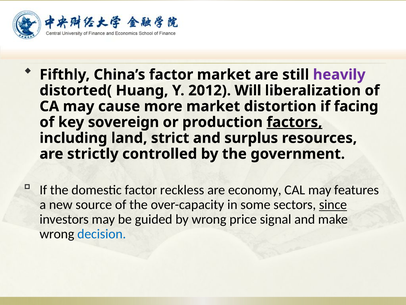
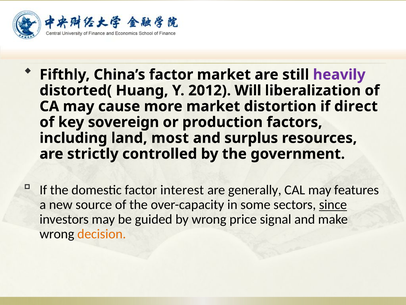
facing: facing -> direct (356, 106)
factors underline: present -> none (294, 122)
strict: strict -> most (170, 138)
reckless: reckless -> interest (182, 190)
economy: economy -> generally (255, 190)
decision colour: blue -> orange (102, 234)
